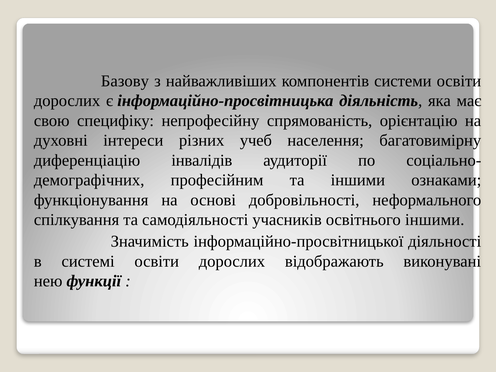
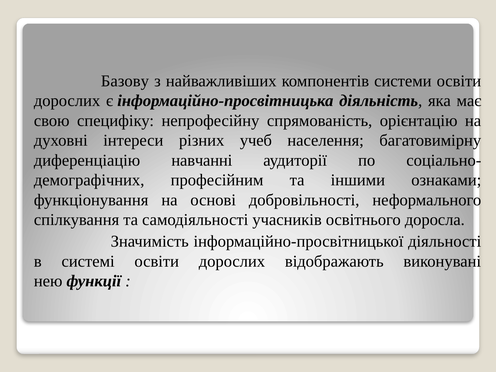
інвалідів: інвалідів -> навчанні (202, 160)
освітнього іншими: іншими -> доросла (435, 220)
